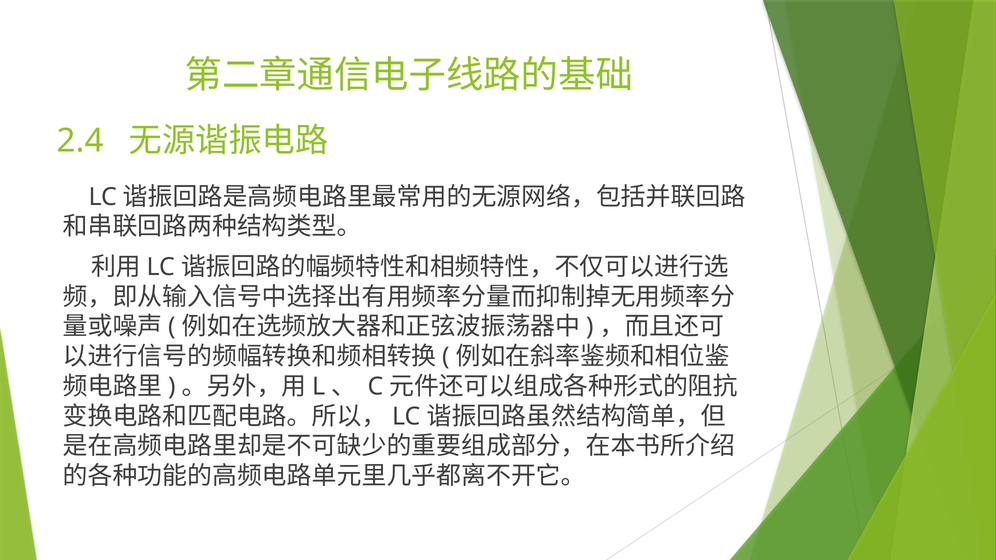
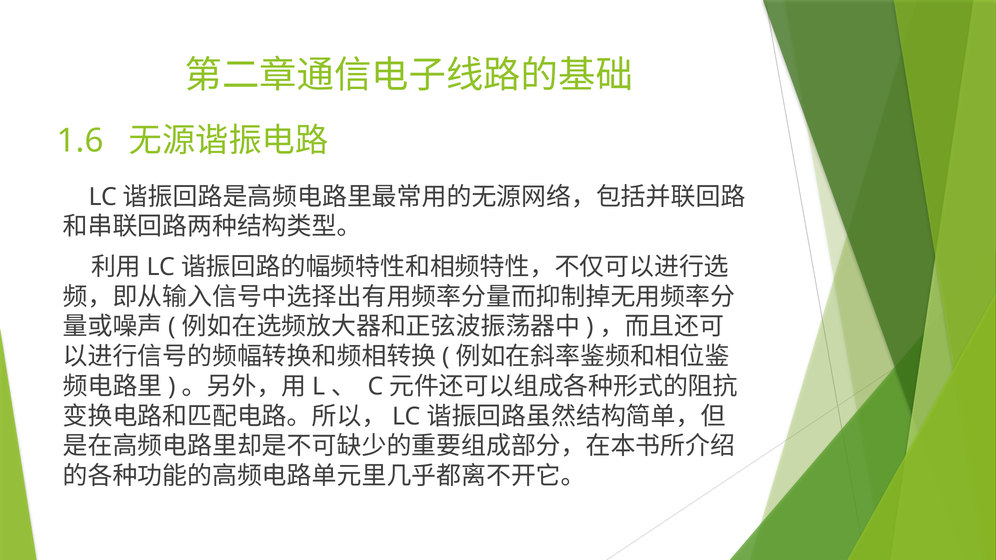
2.4: 2.4 -> 1.6 (80, 141)
